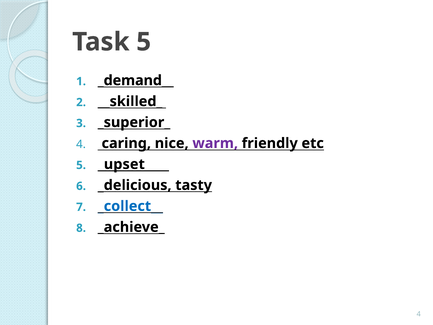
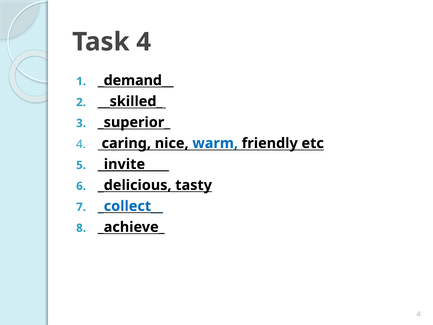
Task 5: 5 -> 4 (144, 42)
warm colour: purple -> blue (215, 143)
_upset____: _upset____ -> _invite____ (133, 164)
